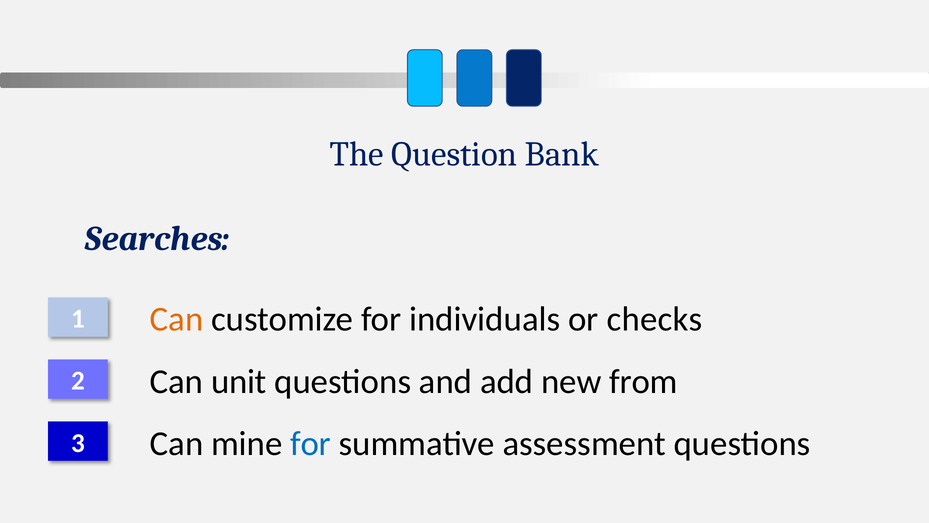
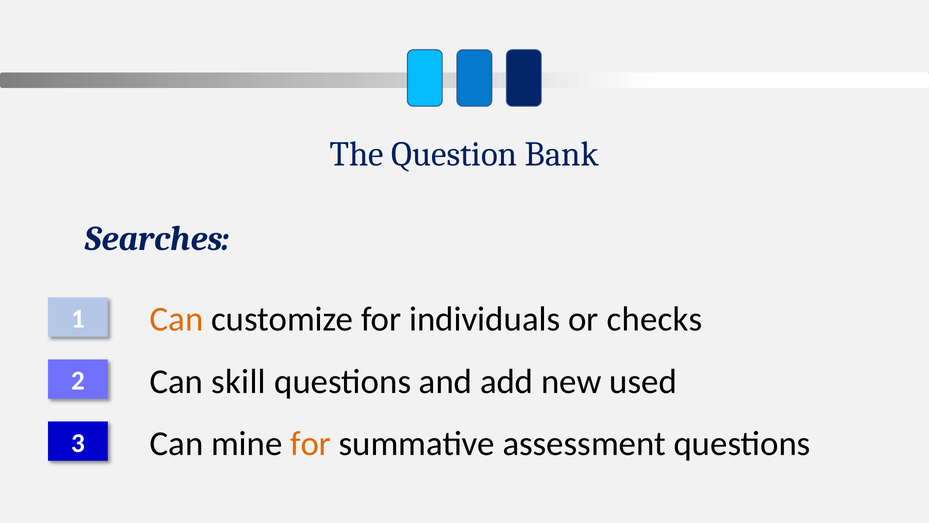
unit: unit -> skill (239, 381)
from: from -> used (643, 381)
for colour: blue -> orange (311, 443)
